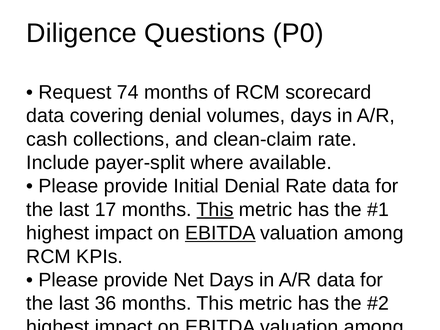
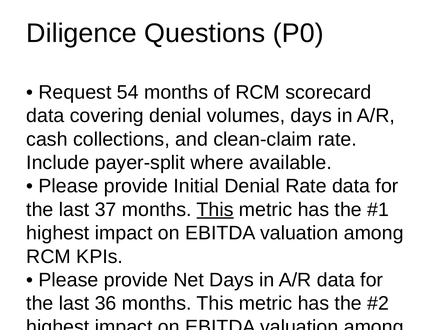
74: 74 -> 54 (128, 92)
17: 17 -> 37 (106, 210)
EBITDA underline: present -> none (220, 233)
